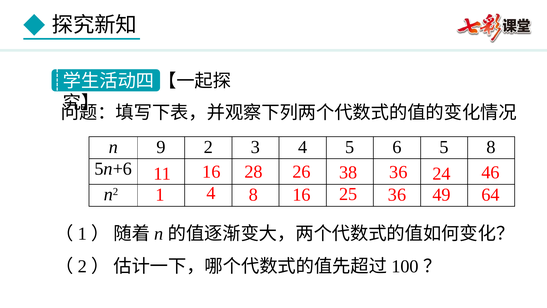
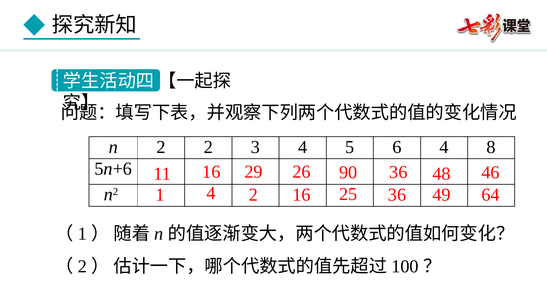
n 9: 9 -> 2 (161, 147)
6 5: 5 -> 4 (444, 147)
28: 28 -> 29 (254, 172)
38: 38 -> 90 (348, 172)
24: 24 -> 48 (442, 174)
4 8: 8 -> 2 (253, 195)
